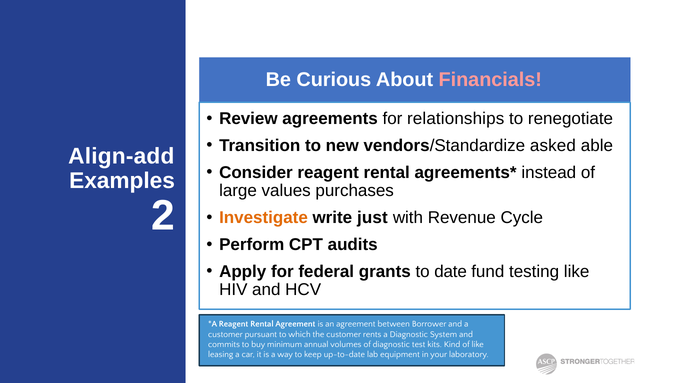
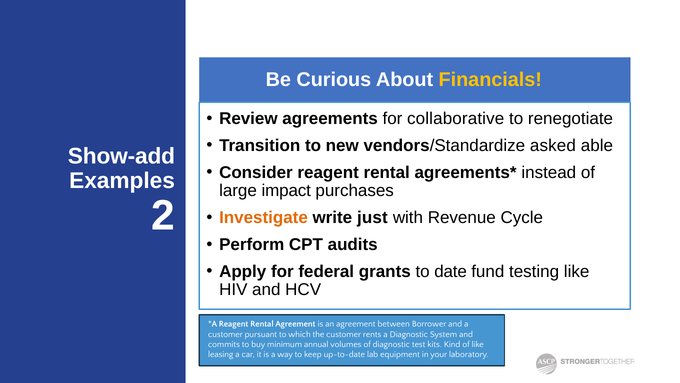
Financials colour: pink -> yellow (490, 80)
relationships: relationships -> collaborative (456, 119)
Align-add: Align-add -> Show-add (121, 156)
values: values -> impact (286, 191)
